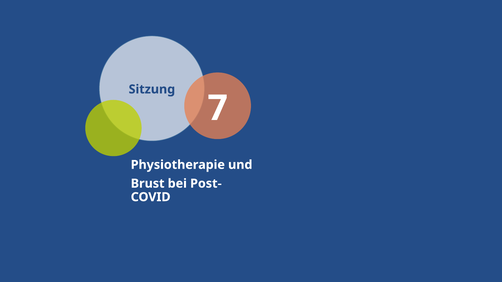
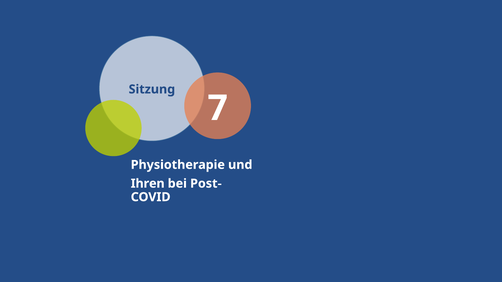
Brust: Brust -> Ihren (148, 184)
